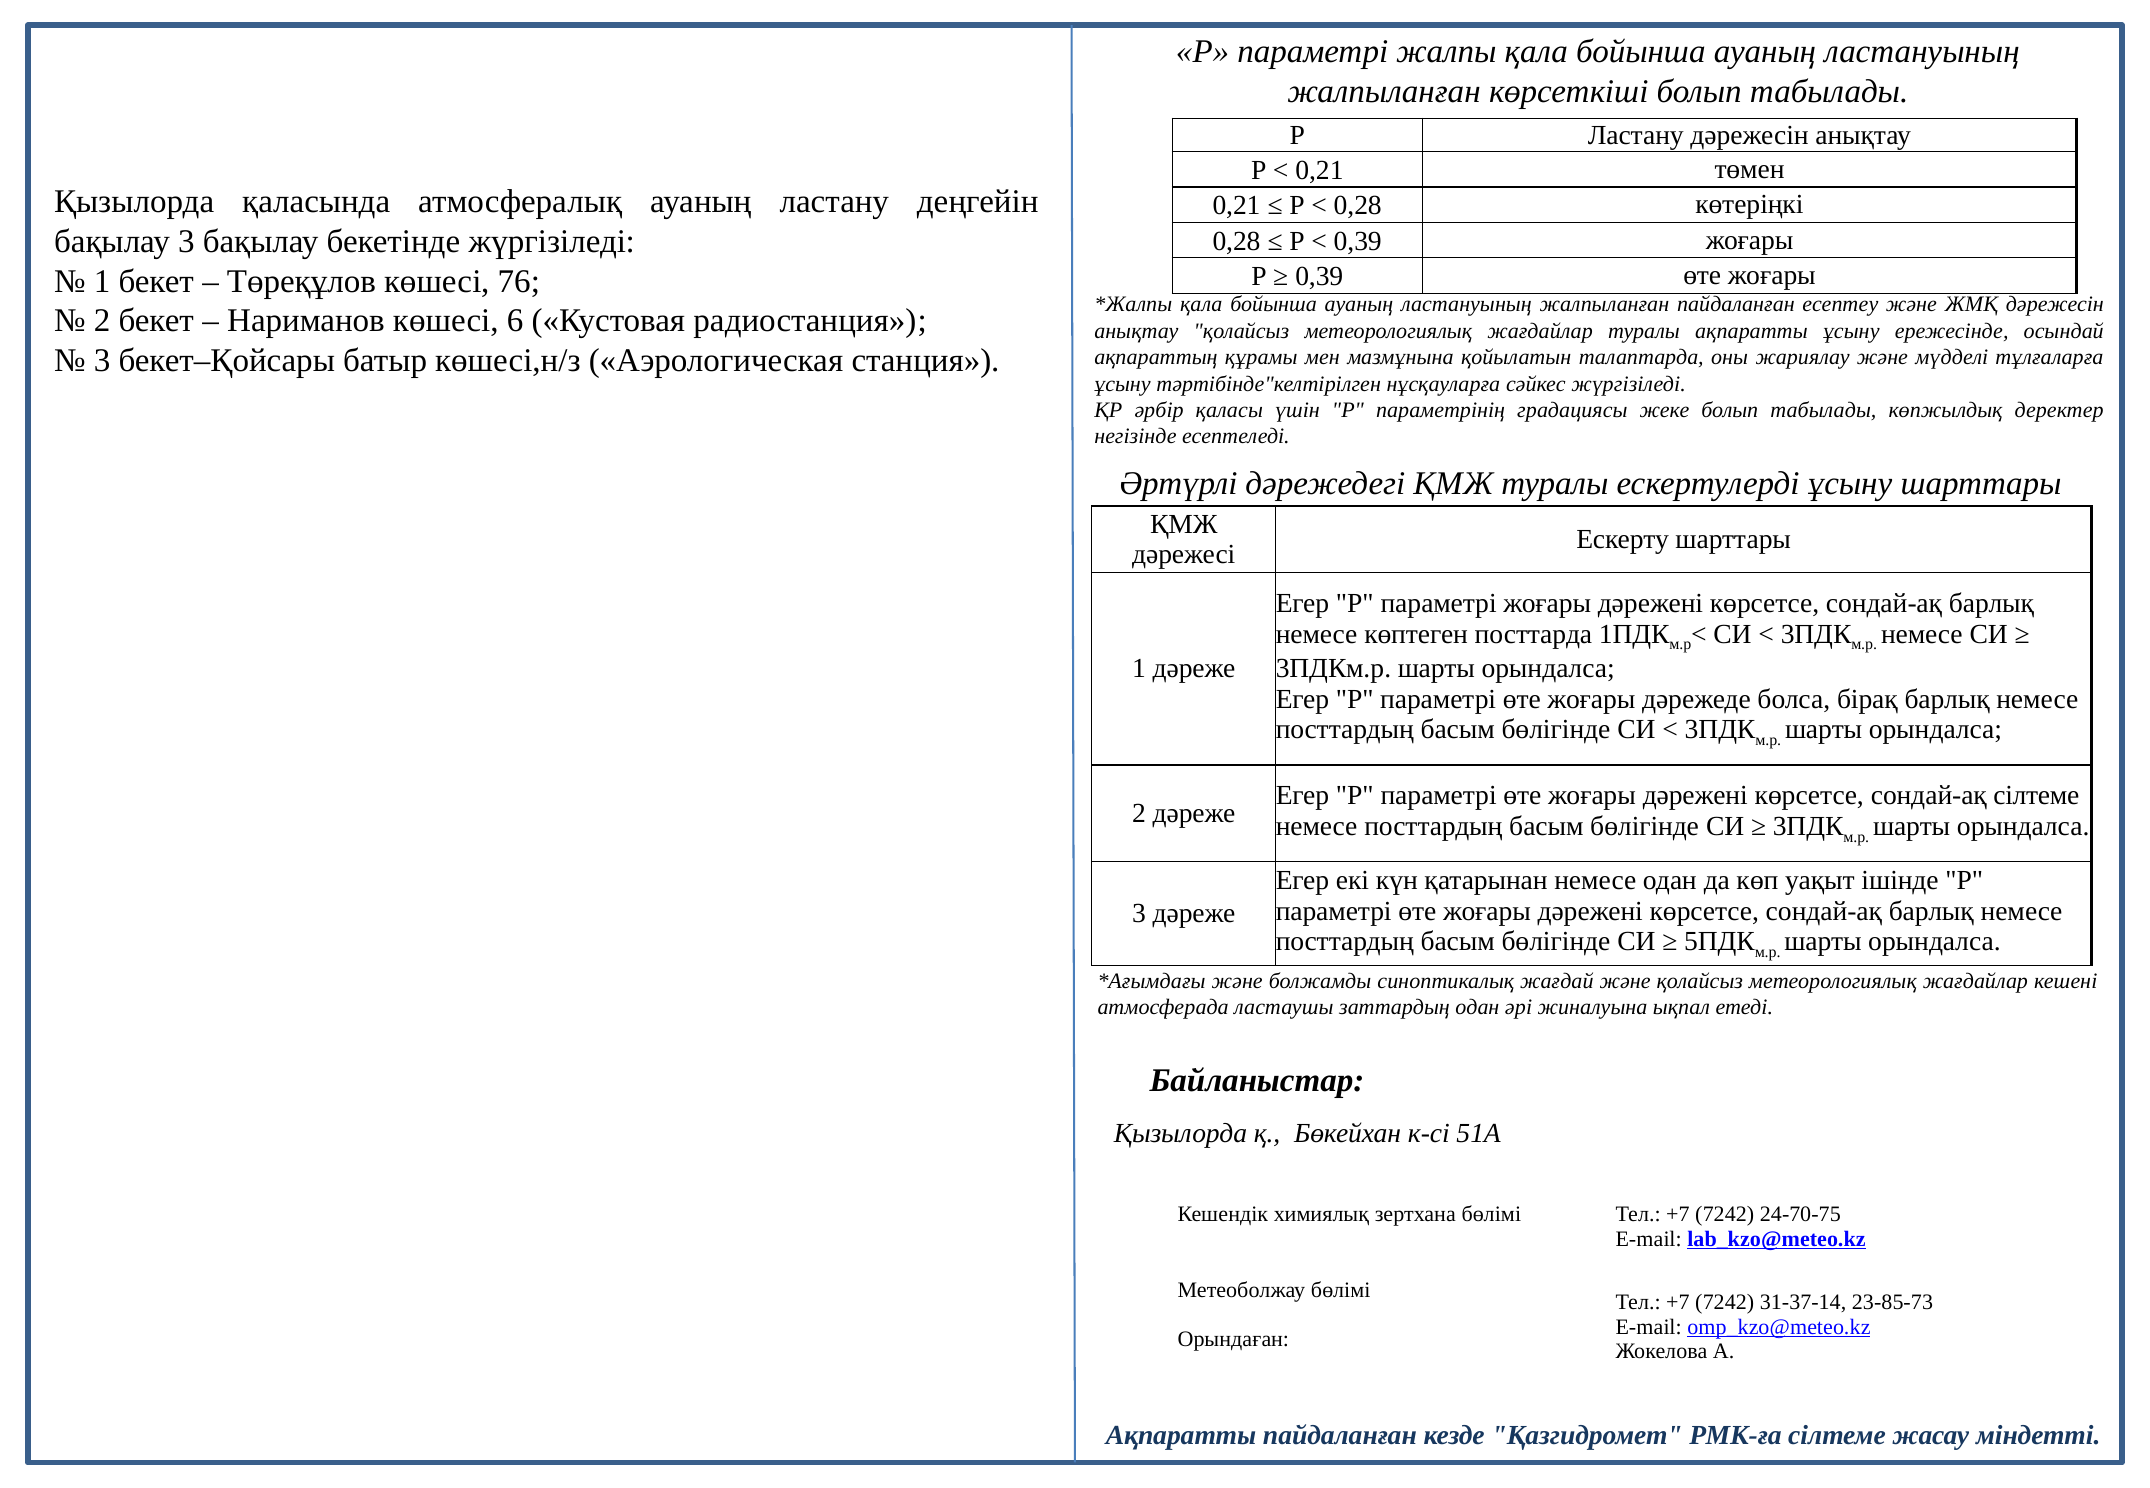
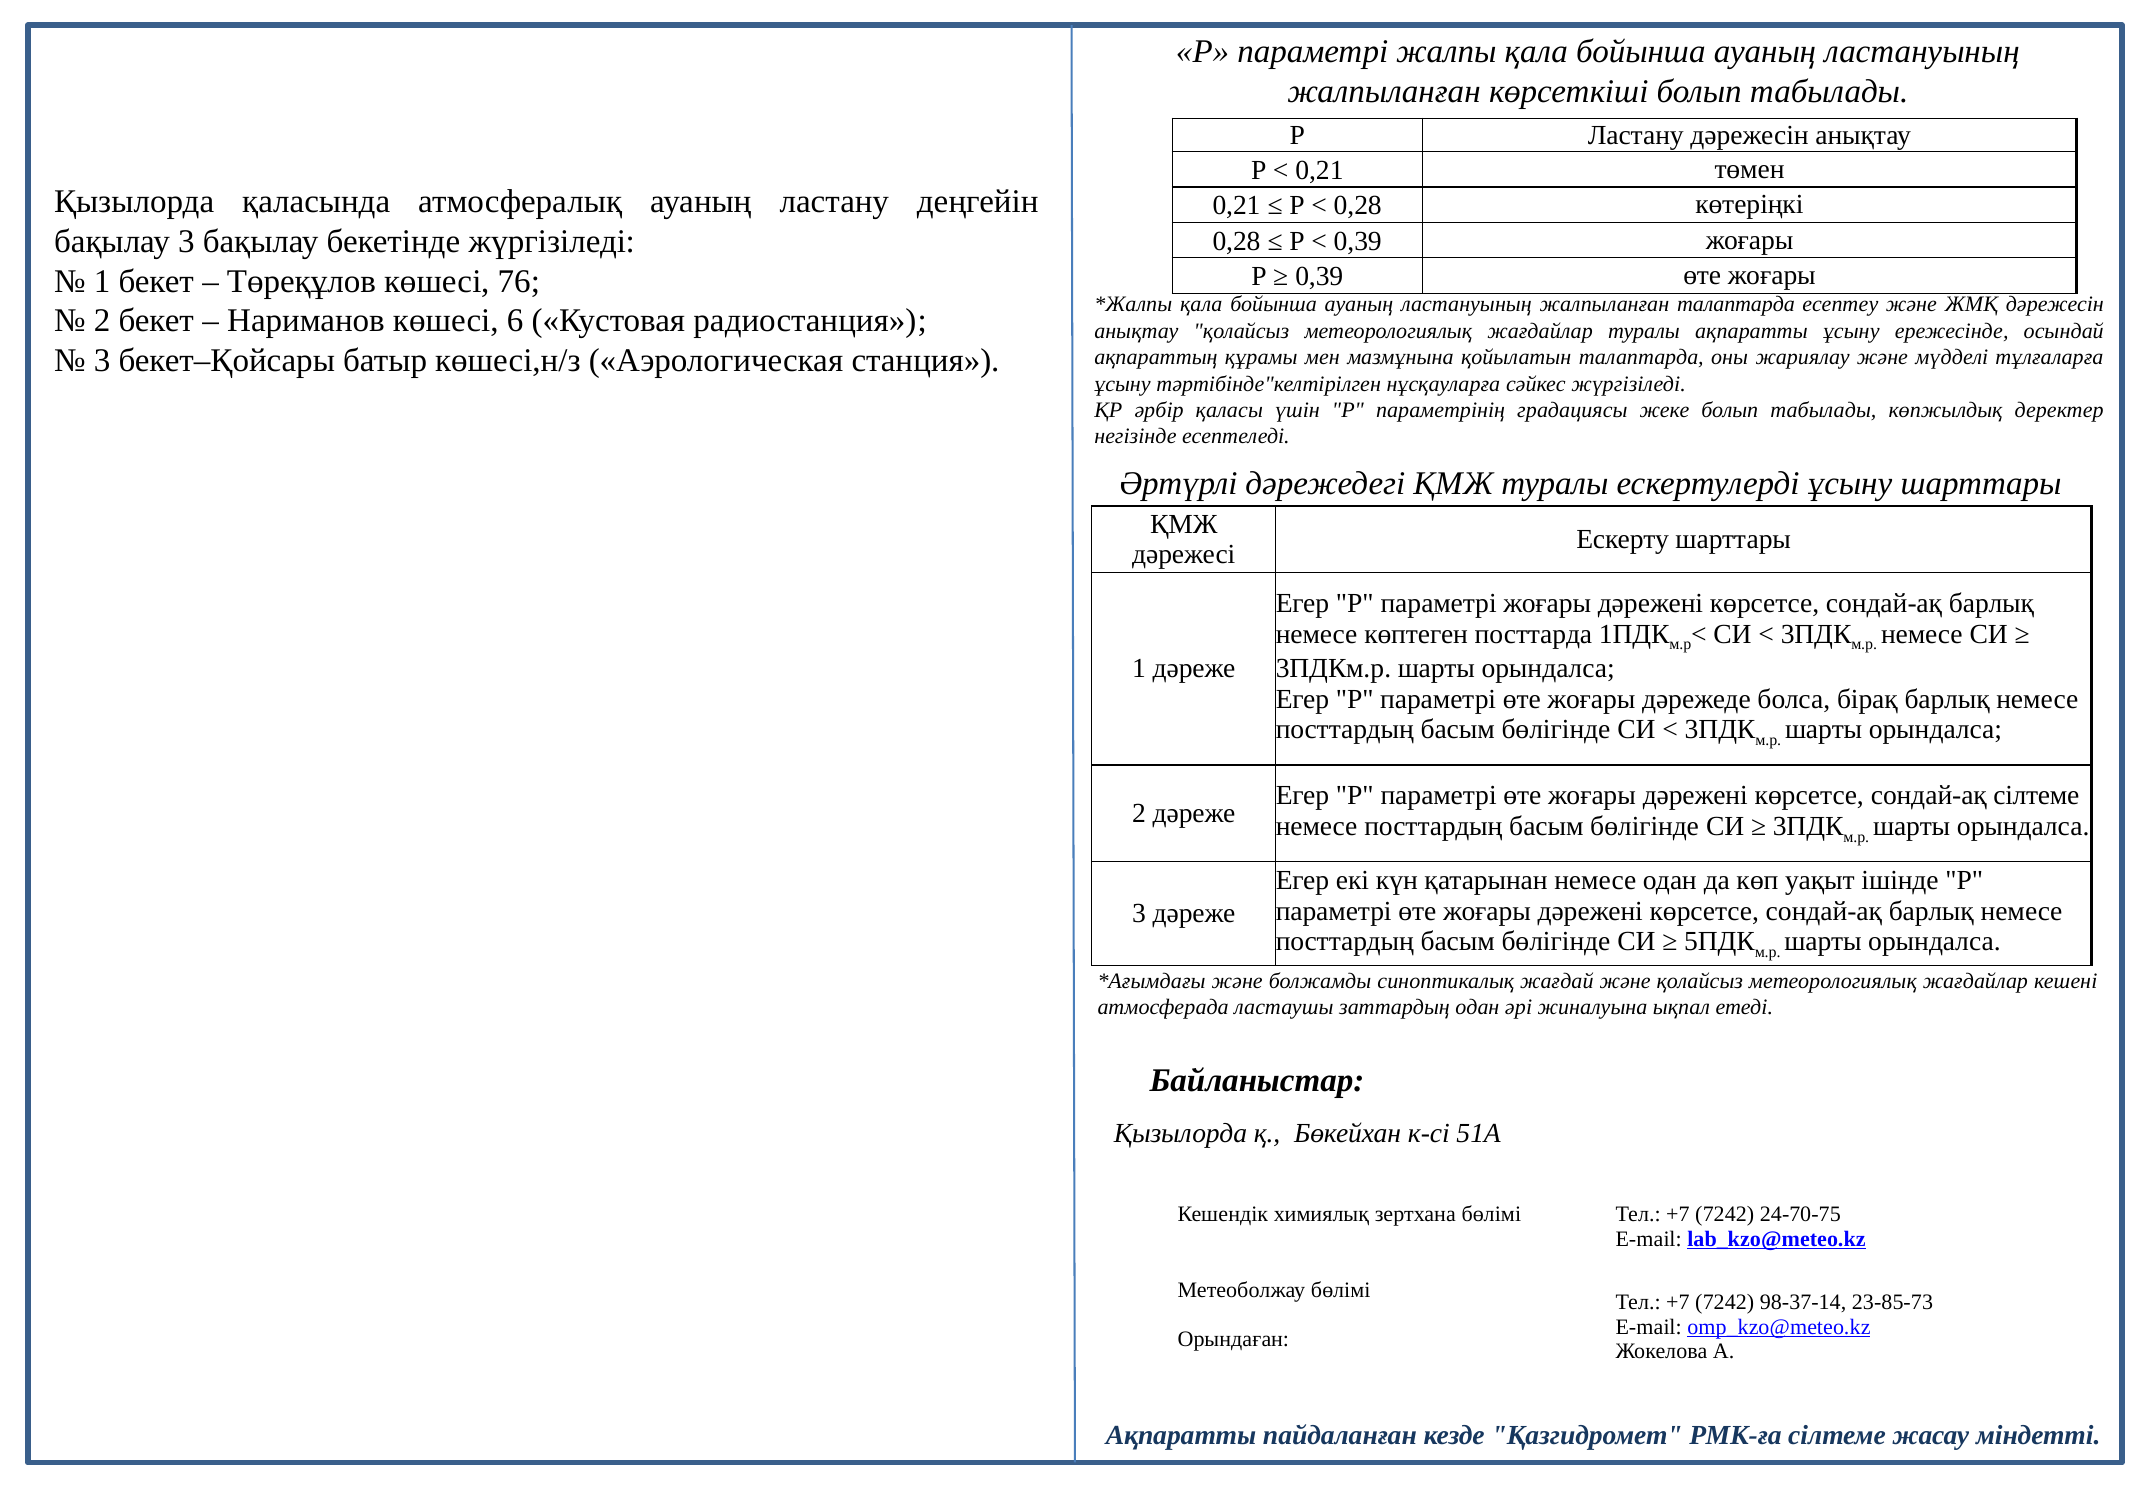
жалпыланған пайдаланған: пайдаланған -> талаптарда (1736, 305)
31-37-14: 31-37-14 -> 98-37-14 (1803, 1303)
